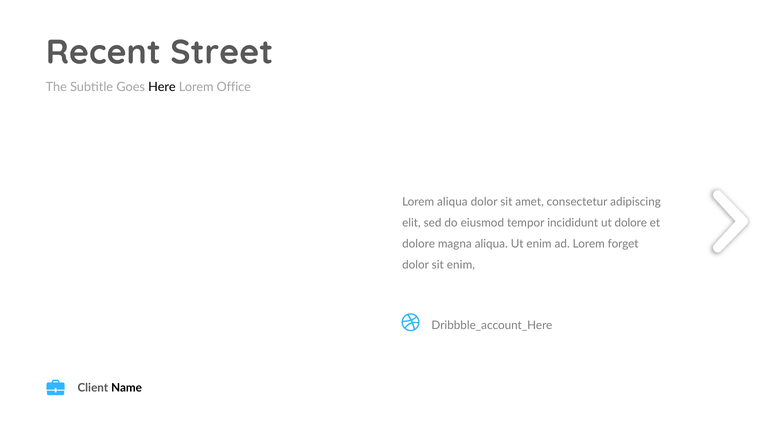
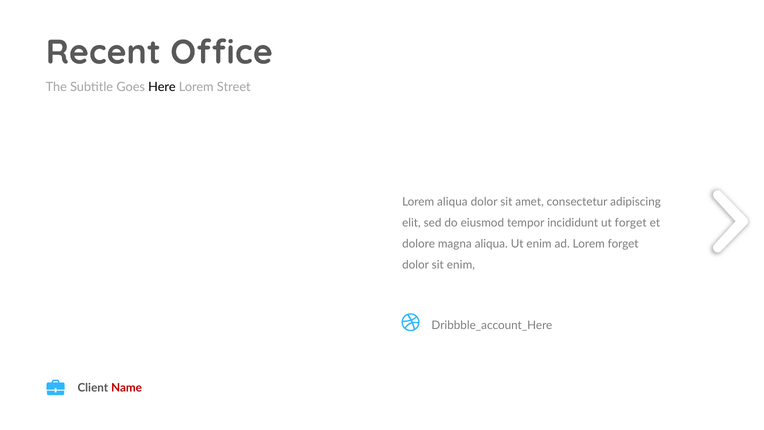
Street: Street -> Office (222, 52)
Office: Office -> Street (234, 87)
ut dolore: dolore -> forget (631, 223)
Name colour: black -> red (127, 388)
